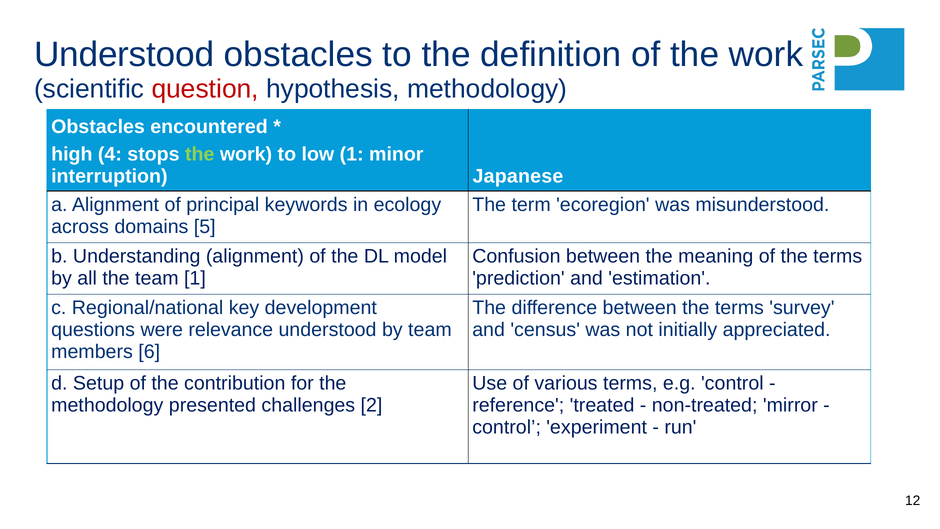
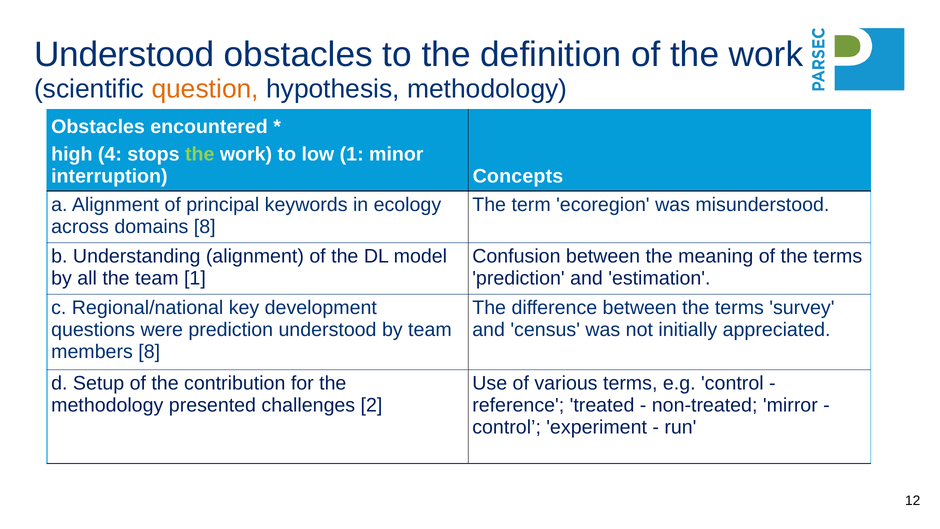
question colour: red -> orange (205, 89)
Japanese: Japanese -> Concepts (518, 176)
domains 5: 5 -> 8 (205, 226)
were relevance: relevance -> prediction (231, 330)
members 6: 6 -> 8 (149, 352)
